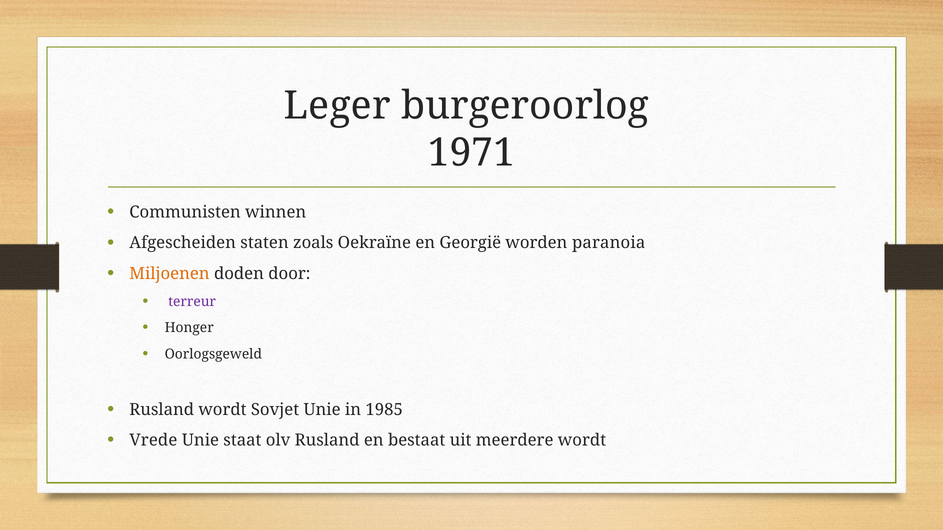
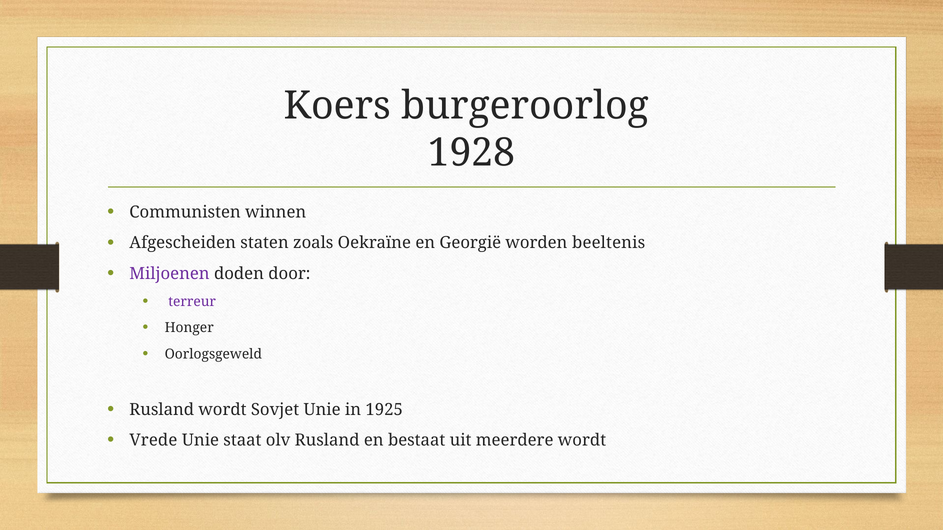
Leger: Leger -> Koers (337, 106)
1971: 1971 -> 1928 (472, 153)
paranoia: paranoia -> beeltenis (609, 243)
Miljoenen colour: orange -> purple (170, 274)
1985: 1985 -> 1925 (384, 410)
